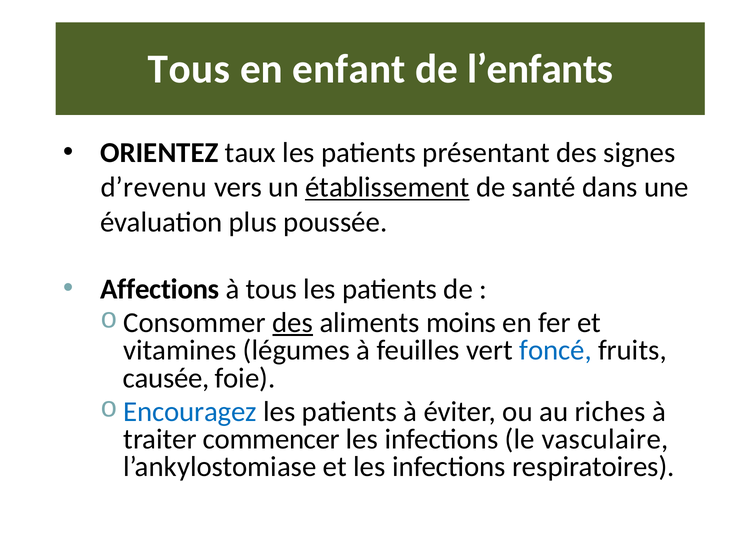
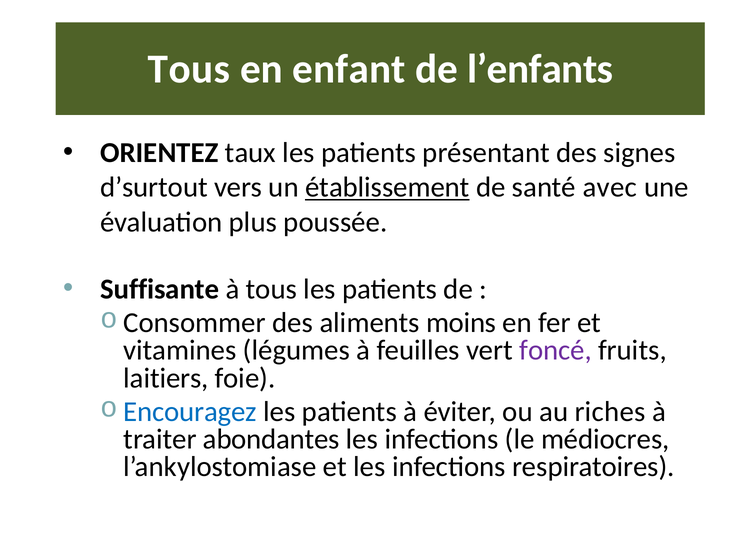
d’revenu: d’revenu -> d’surtout (154, 188)
dans: dans -> avec (610, 188)
Affections: Affections -> Suffisante (160, 289)
des underline: present -> none (293, 323)
foncé colour: blue -> purple (556, 351)
causée: causée -> laitiers (166, 378)
commencer: commencer -> abondantes (271, 440)
vasculaire: vasculaire -> médiocres (605, 440)
